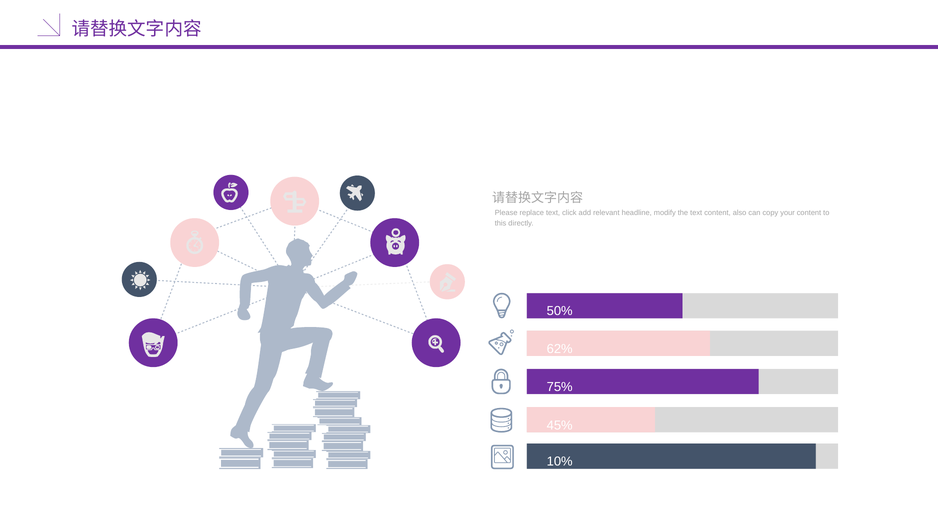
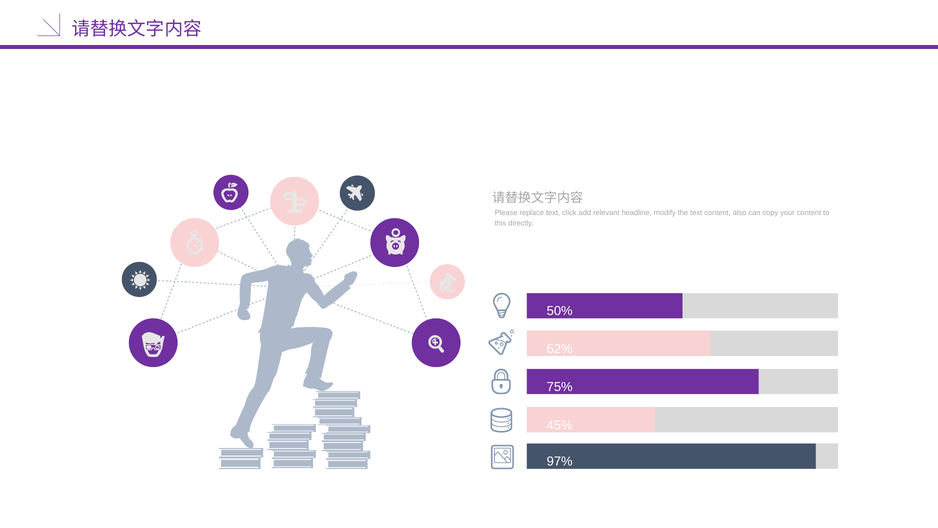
10%: 10% -> 97% (560, 461)
